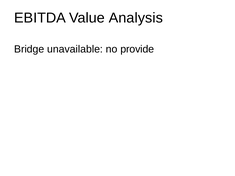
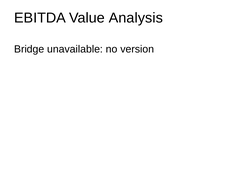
provide: provide -> version (137, 49)
